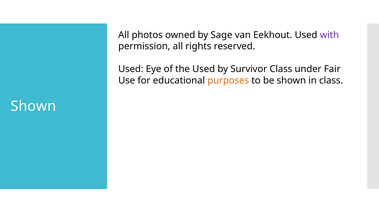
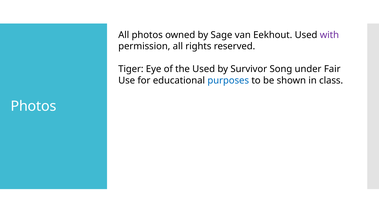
Used: Used -> Tiger (131, 69)
Survivor Class: Class -> Song (281, 69)
purposes colour: orange -> blue (228, 80)
Shown: Shown -> Photos (34, 106)
